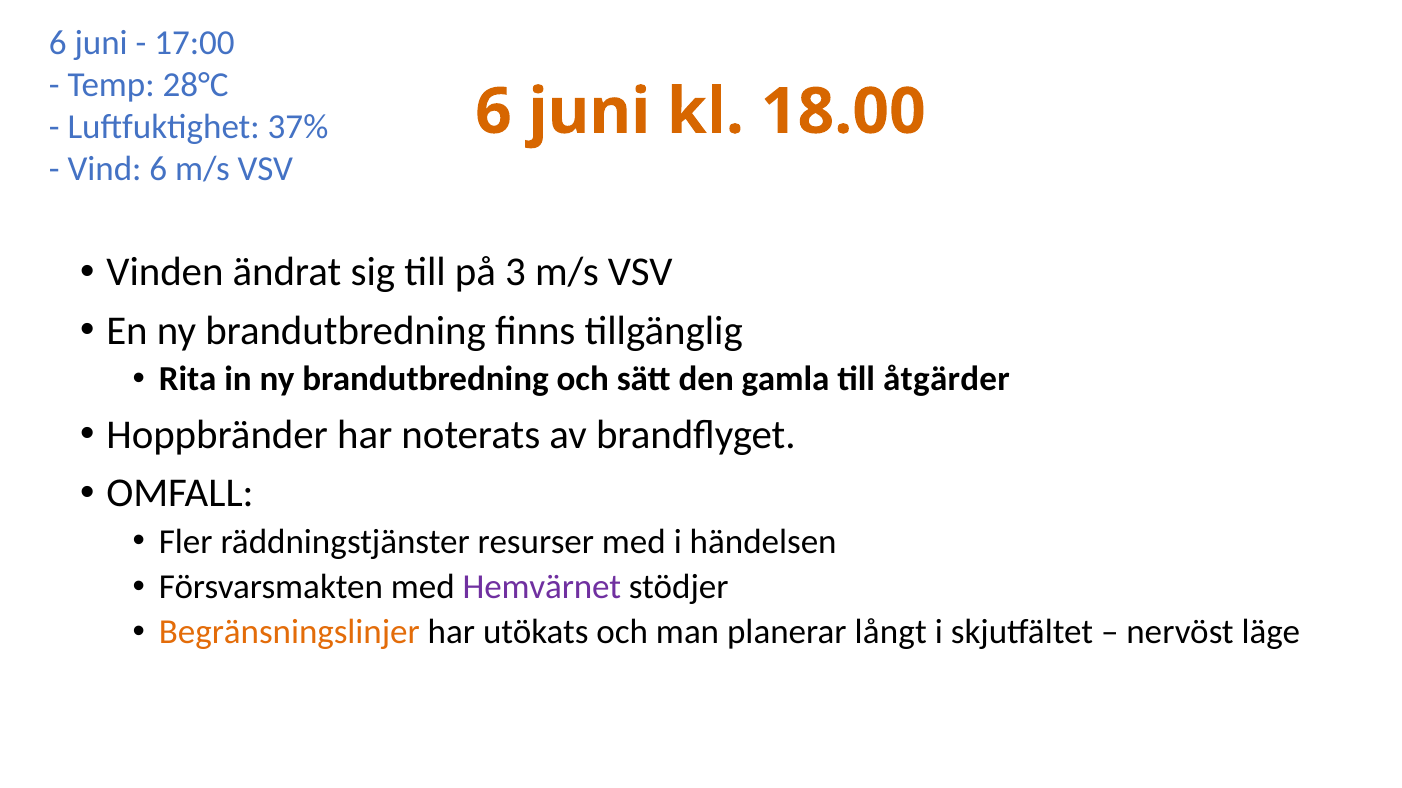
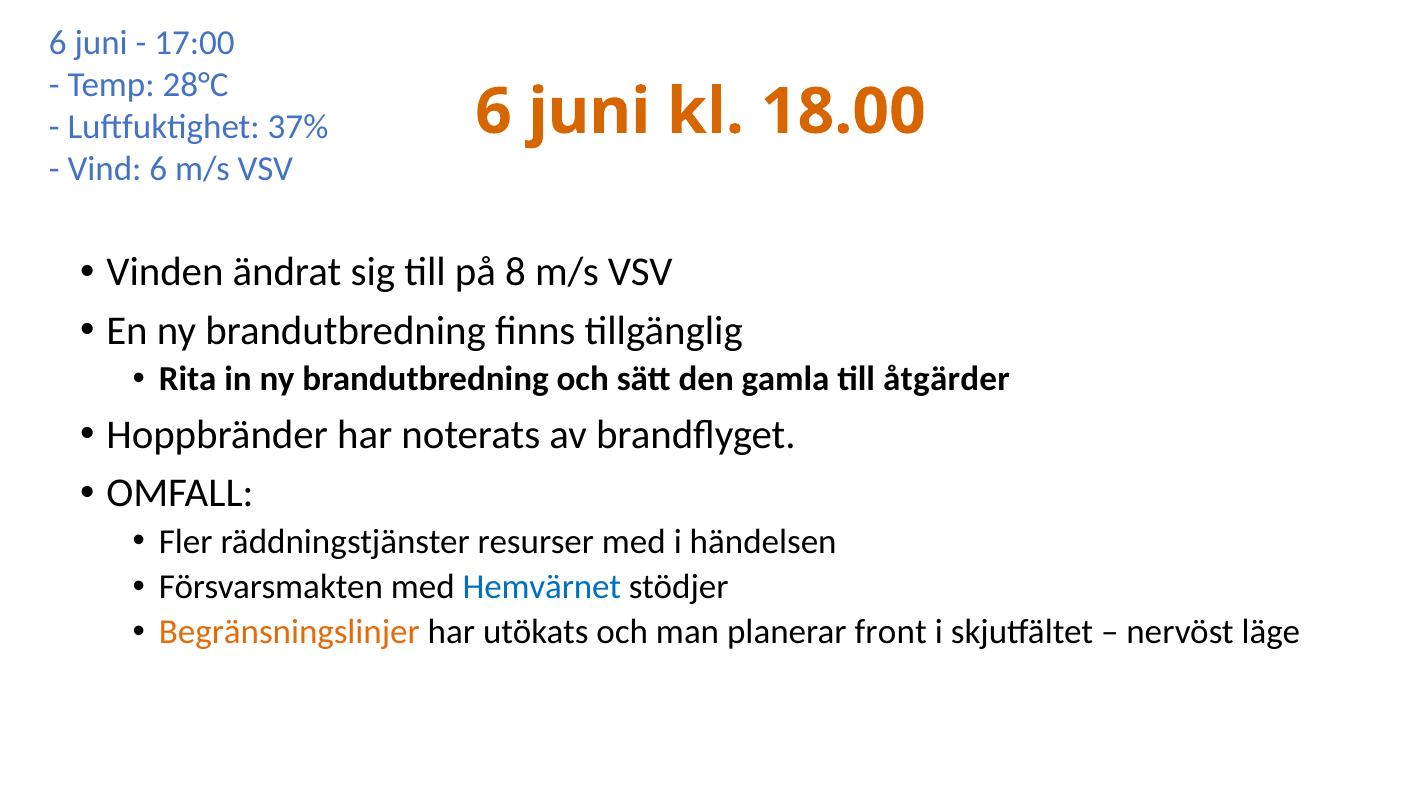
3: 3 -> 8 (516, 272)
Hemvärnet colour: purple -> blue (542, 587)
långt: långt -> front (891, 632)
